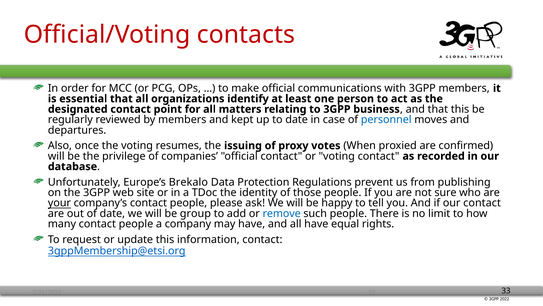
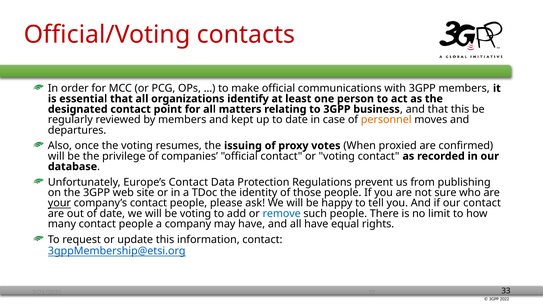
personnel colour: blue -> orange (386, 119)
Europe’s Brekalo: Brekalo -> Contact (188, 182)
be group: group -> voting (196, 213)
